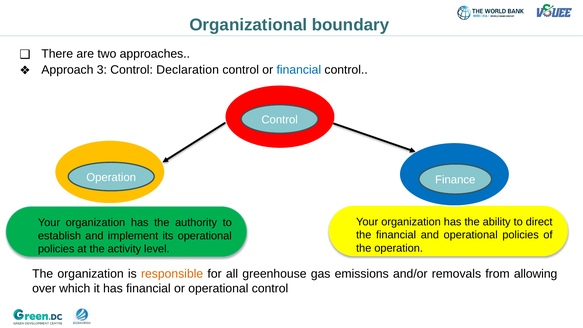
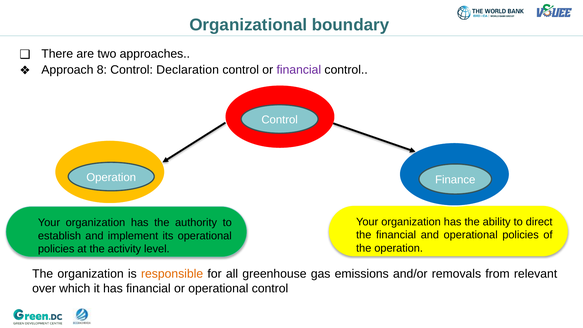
3: 3 -> 8 (102, 70)
financial colour: blue -> purple (299, 70)
allowing: allowing -> relevant (536, 274)
